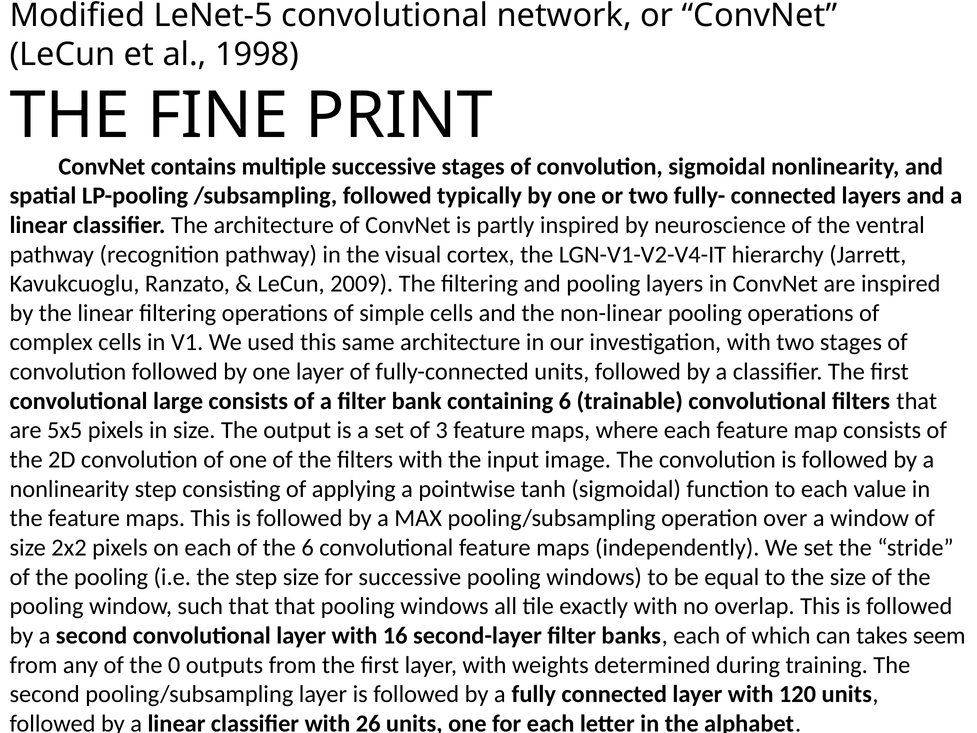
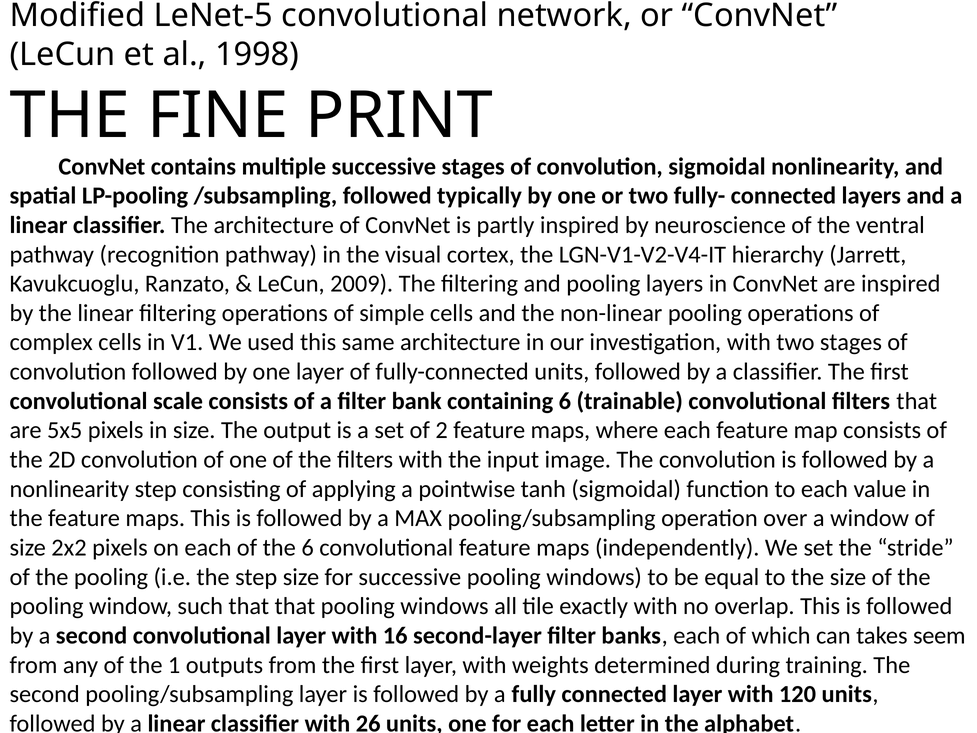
large: large -> scale (178, 401)
3: 3 -> 2 (442, 430)
0: 0 -> 1 (174, 665)
